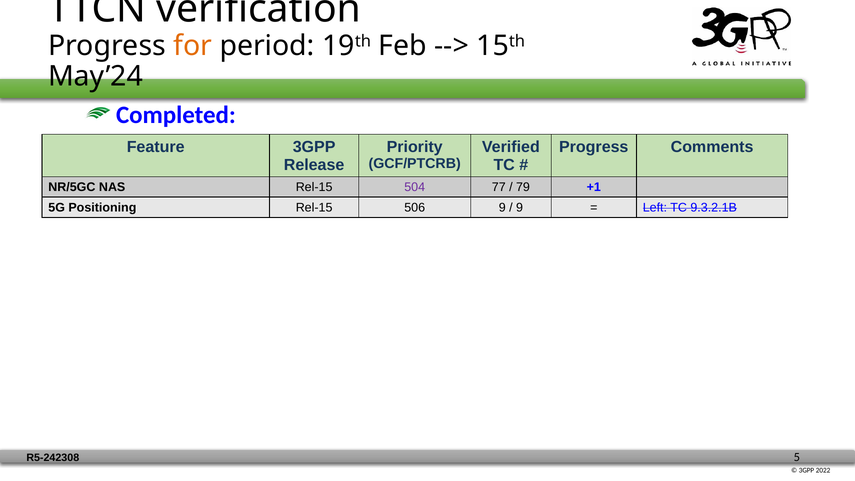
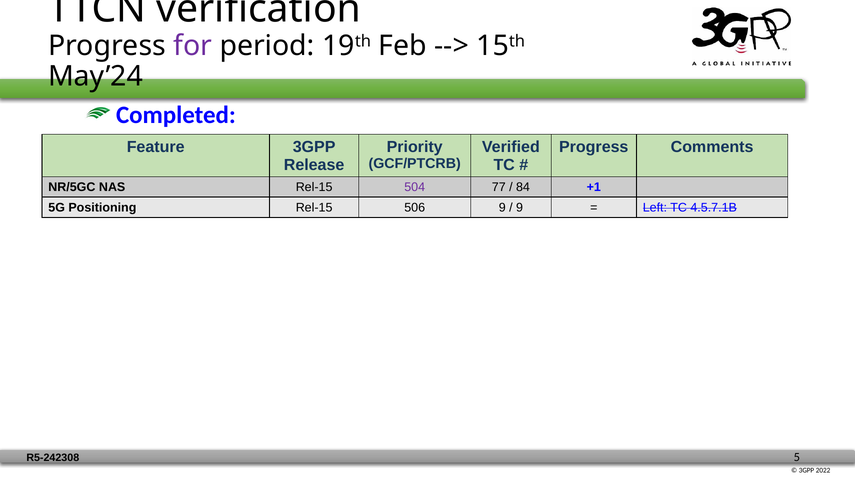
for colour: orange -> purple (193, 46)
79: 79 -> 84 (523, 187)
9.3.2.1B: 9.3.2.1B -> 4.5.7.1B (714, 207)
